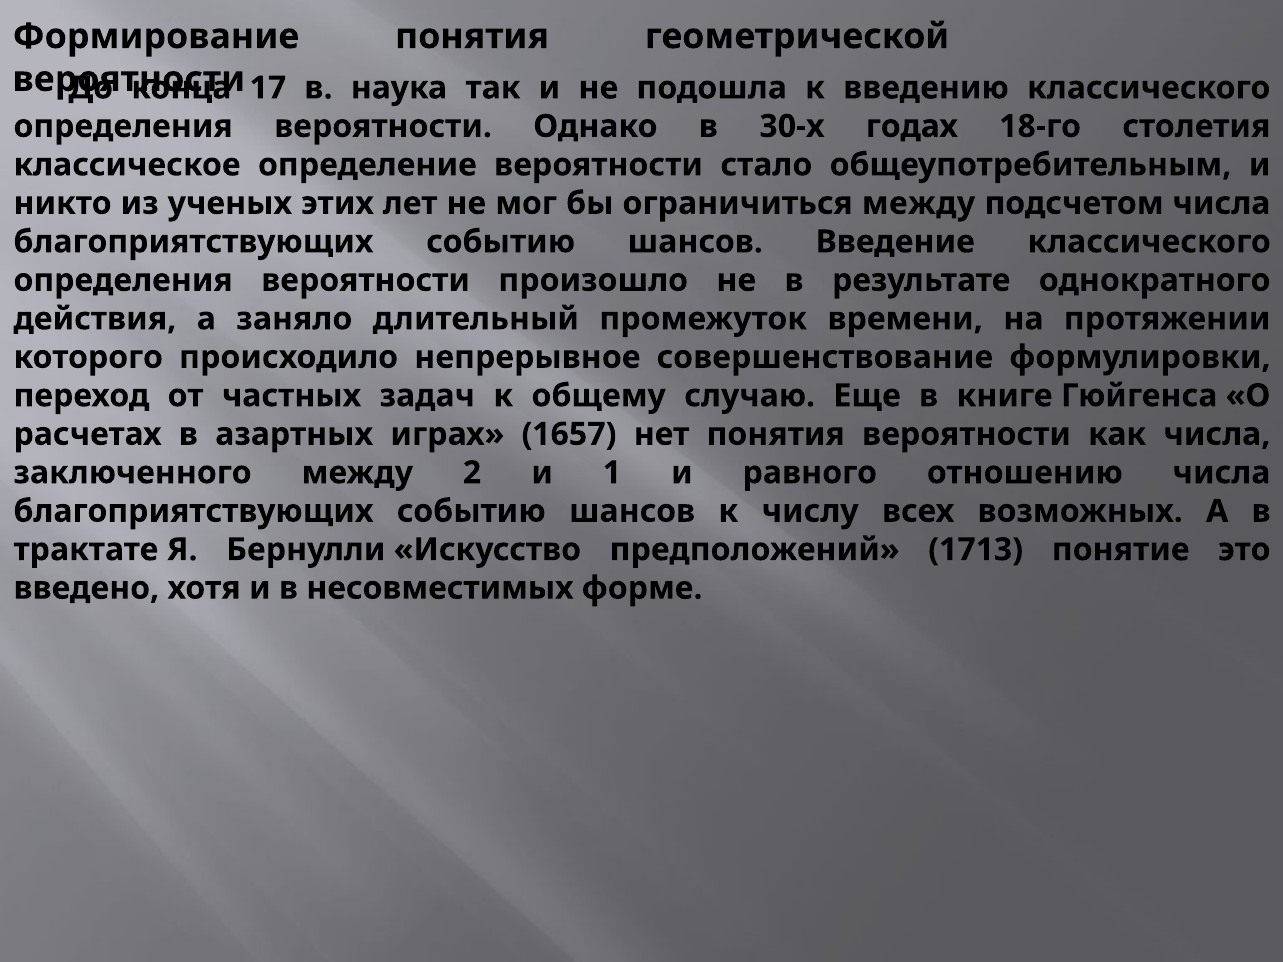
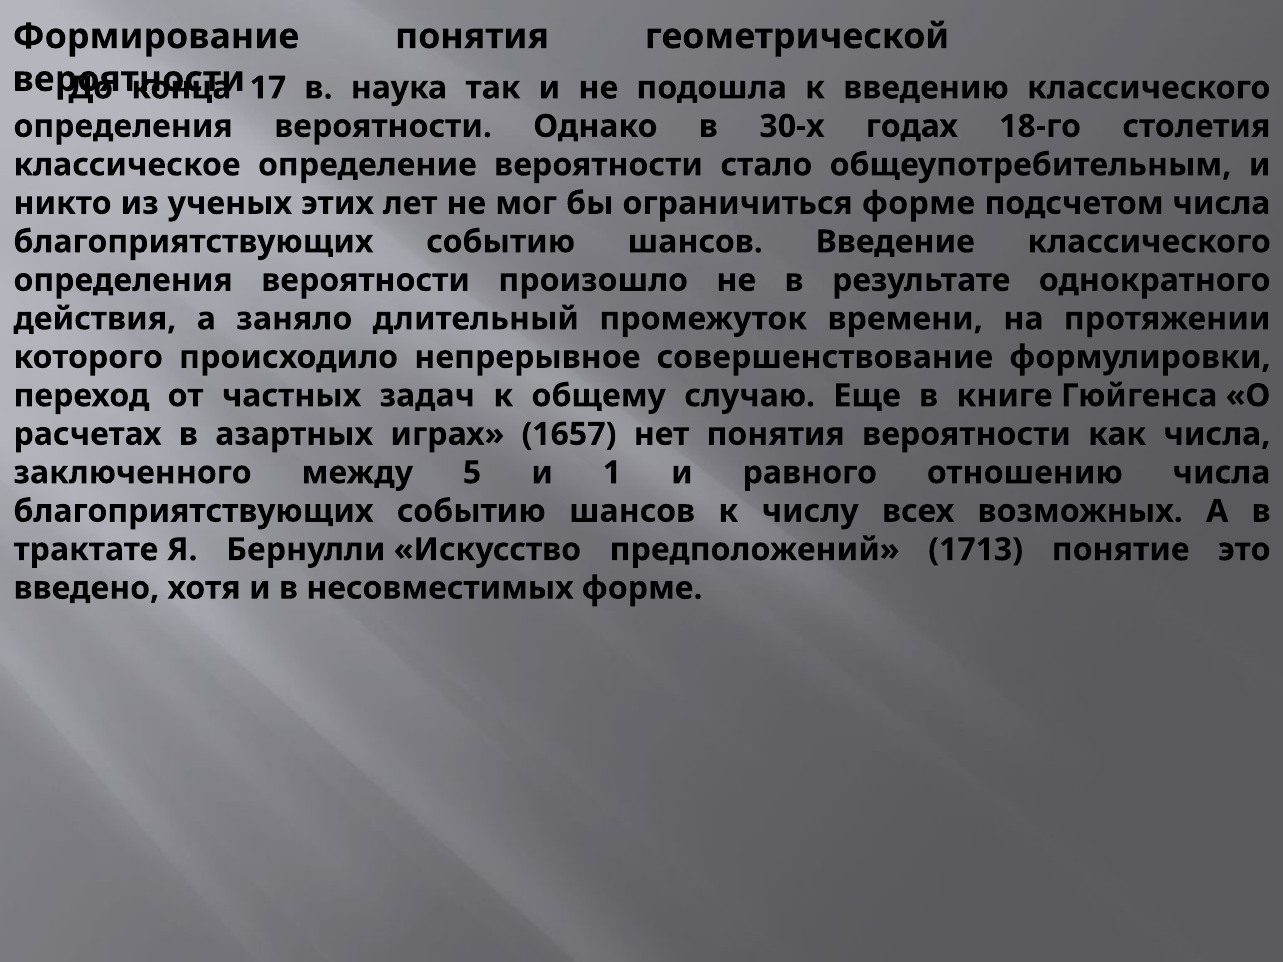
ограничиться между: между -> форме (918, 203)
2: 2 -> 5 (472, 473)
